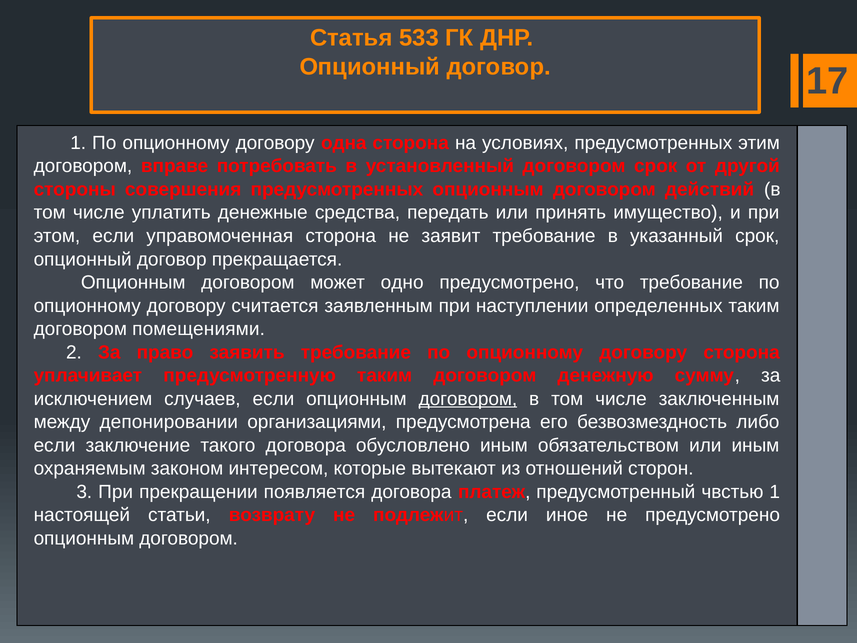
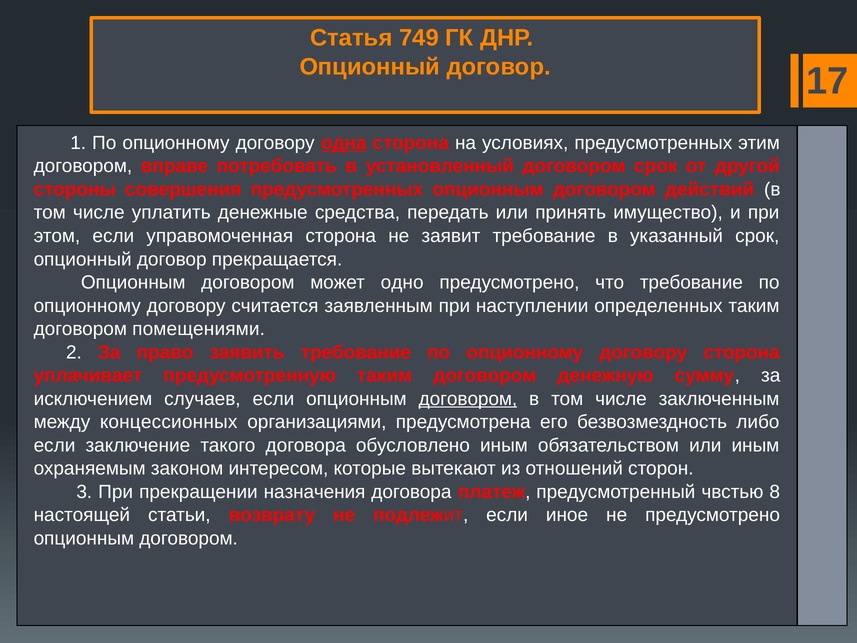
533: 533 -> 749 (419, 38)
одна underline: none -> present (344, 143)
депонировании: депонировании -> концессионных (169, 422)
появляется: появляется -> назначения (315, 492)
чвстью 1: 1 -> 8 (775, 492)
